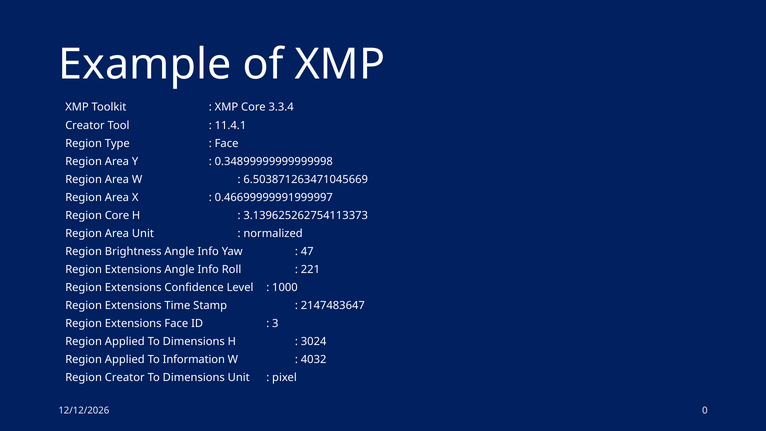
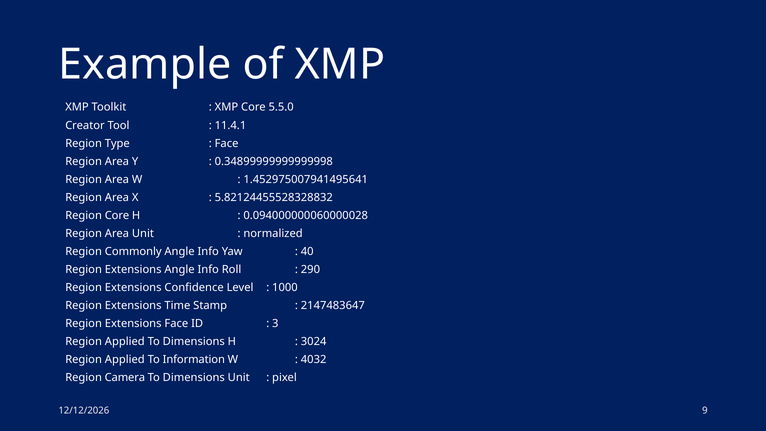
3.3.4: 3.3.4 -> 5.5.0 (281, 107)
6.503871263471045669: 6.503871263471045669 -> 1.452975007941495641 (306, 179)
0.46699999991999997: 0.46699999991999997 -> 5.82124455528328832 (274, 197)
3.139625262754113373: 3.139625262754113373 -> 0.094000000060000028 (306, 215)
Brightness: Brightness -> Commonly (133, 251)
47: 47 -> 40 (307, 251)
221: 221 -> 290 (310, 269)
Region Creator: Creator -> Camera (125, 378)
0: 0 -> 9 (705, 411)
